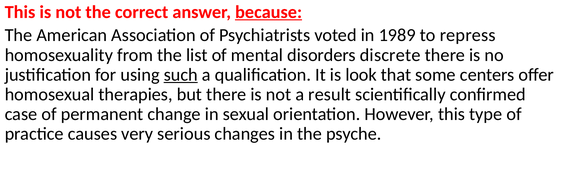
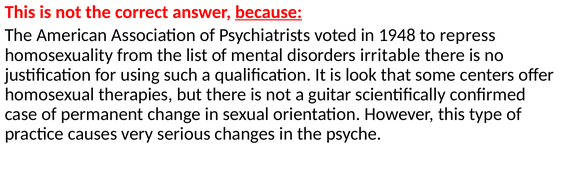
1989: 1989 -> 1948 (397, 35)
discrete: discrete -> irritable (390, 55)
such underline: present -> none (181, 75)
result: result -> guitar (330, 95)
